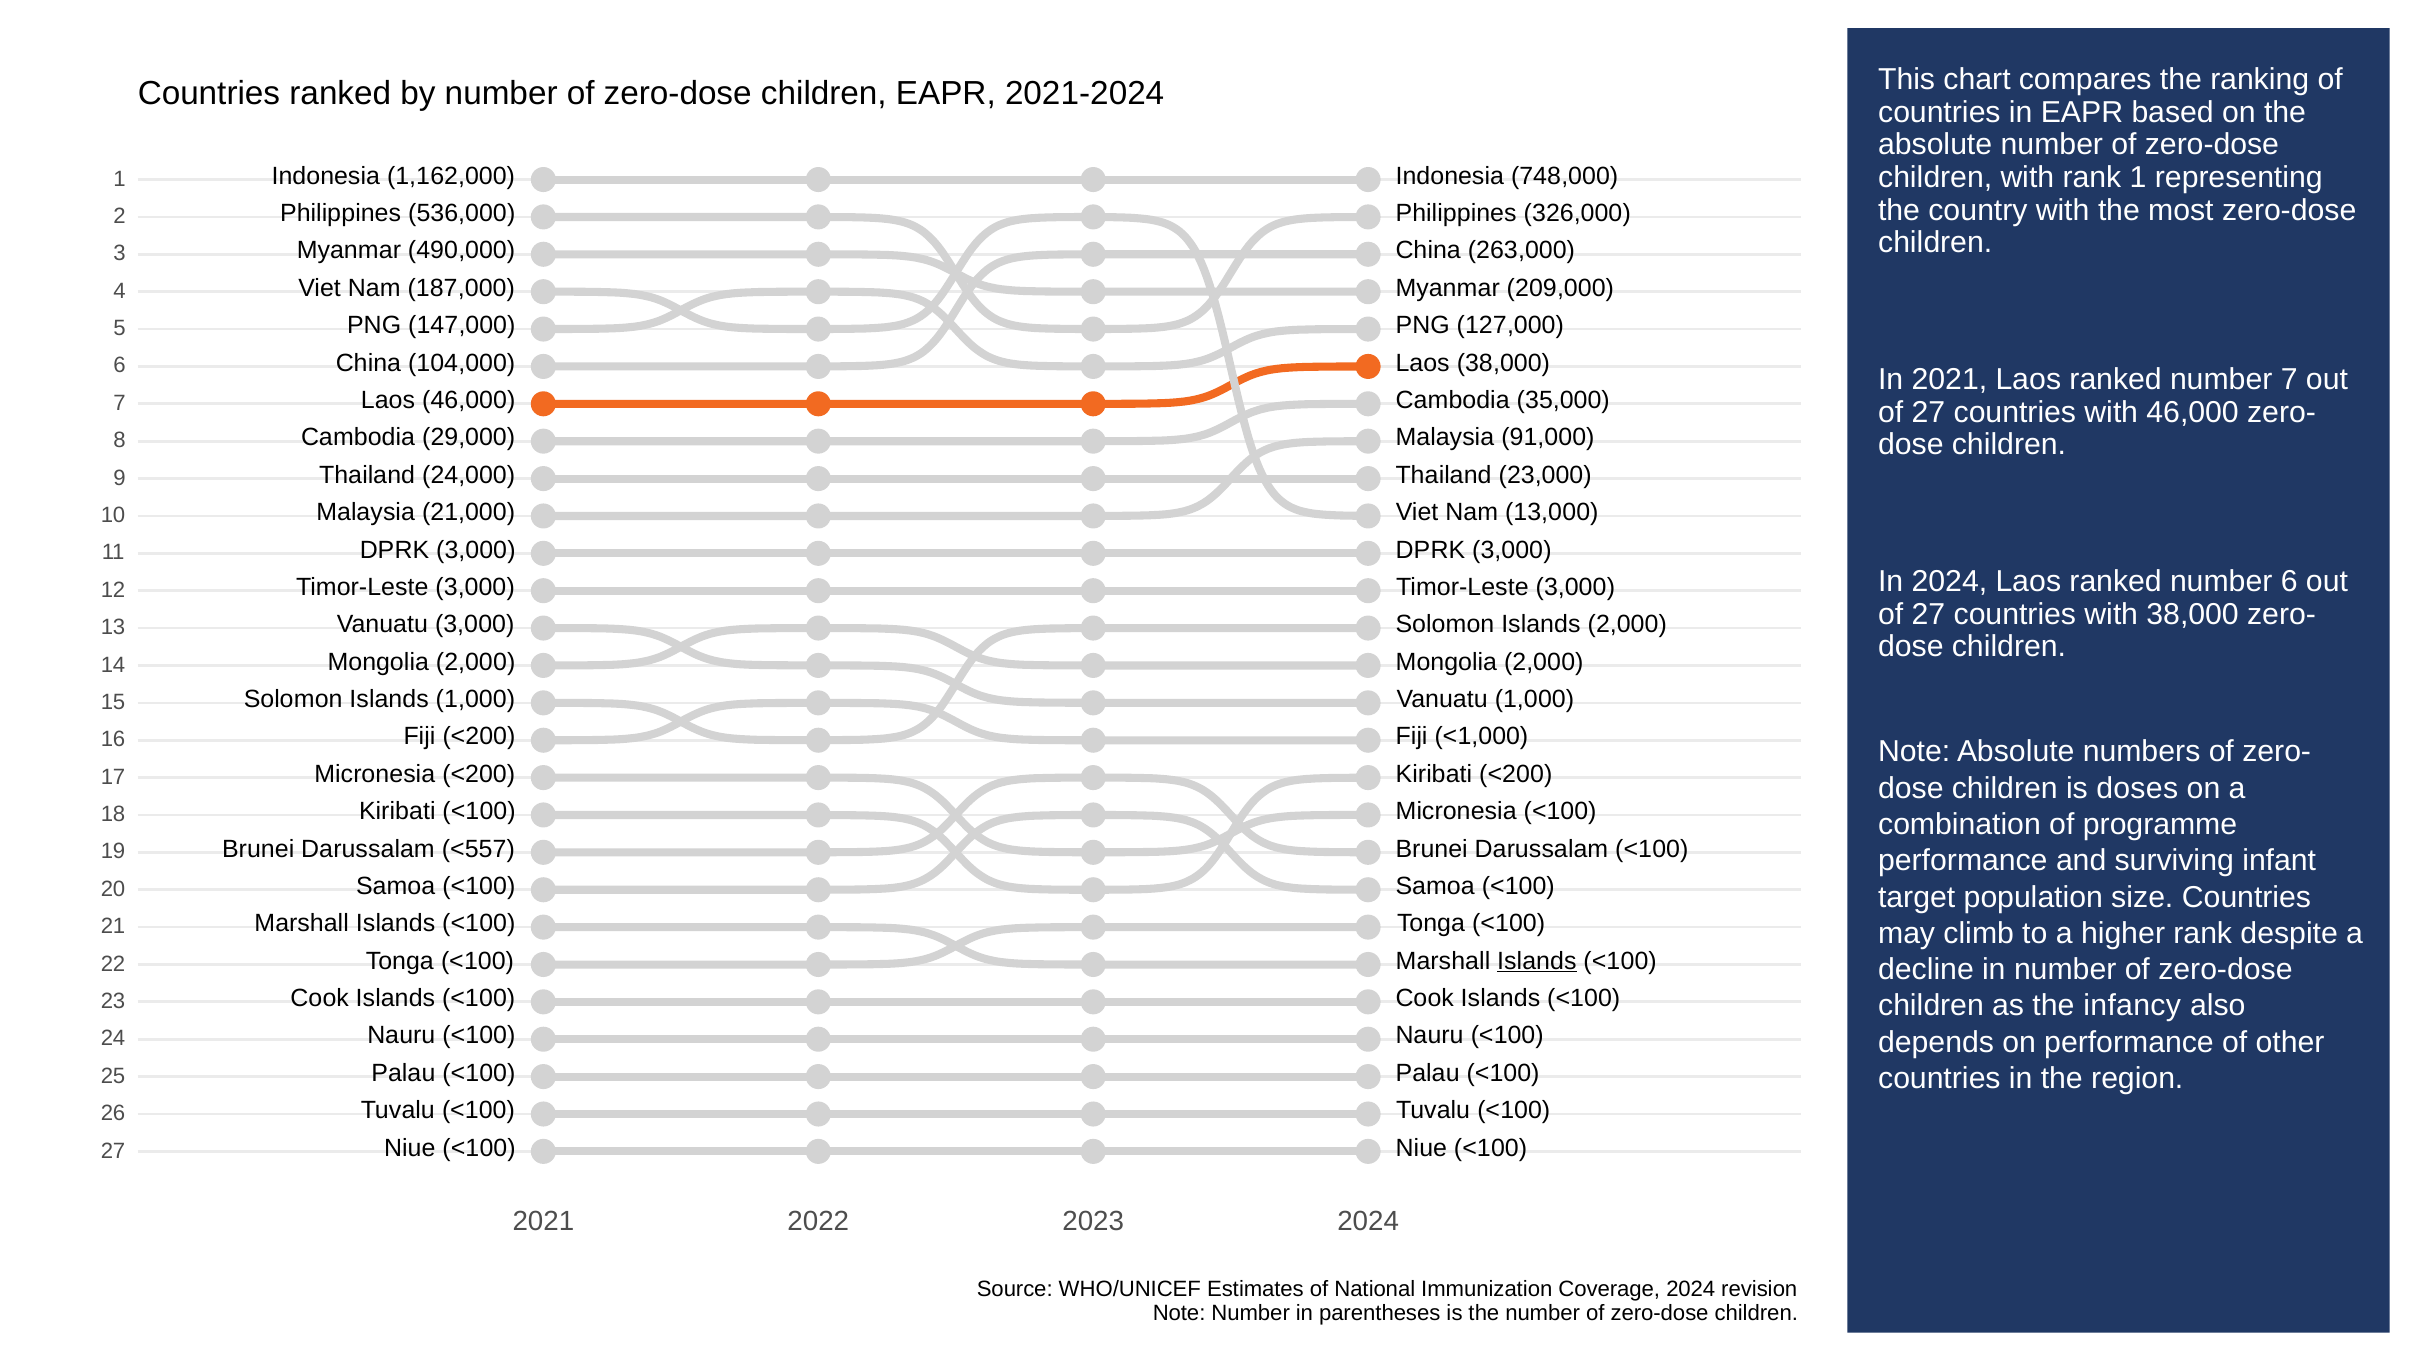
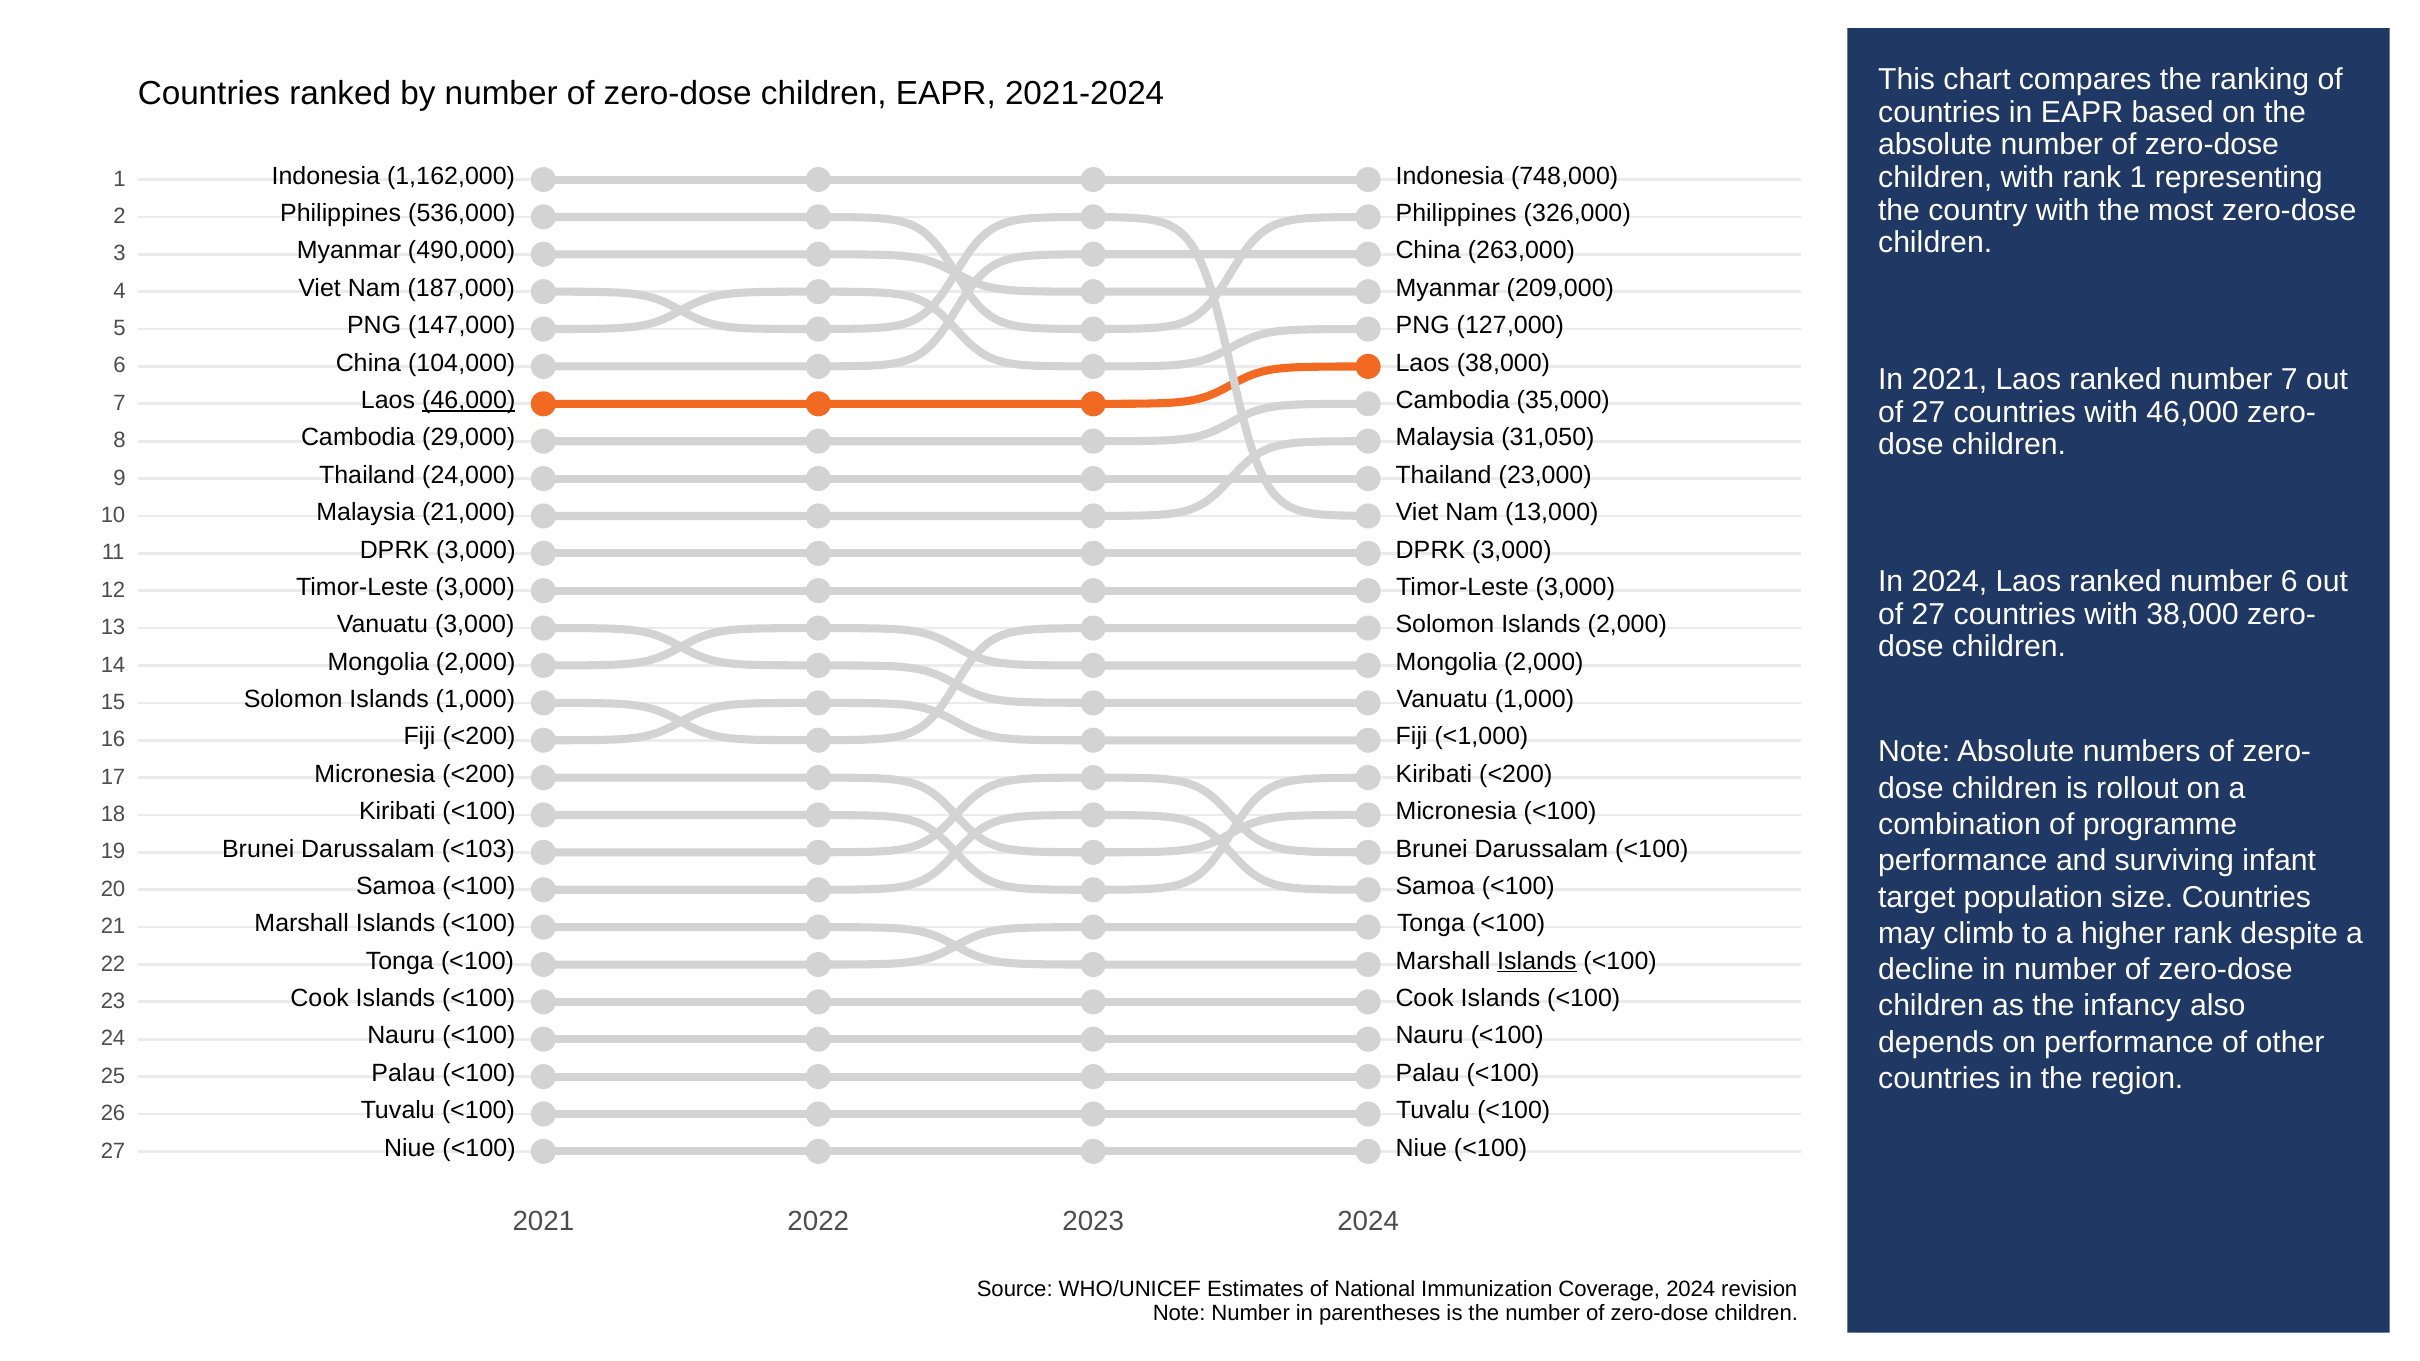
46,000 underline: none -> present (469, 400)
91,000: 91,000 -> 31,050 (1548, 438)
doses: doses -> rollout (2137, 788)
<557: <557 -> <103 (478, 849)
